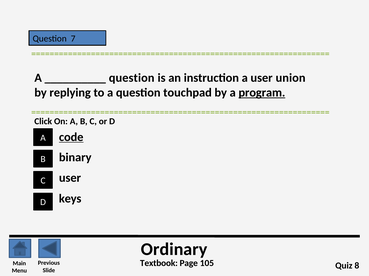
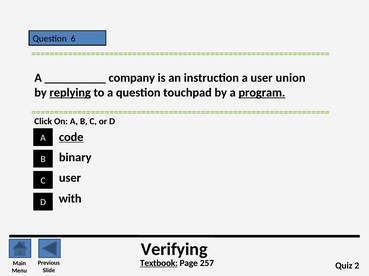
7: 7 -> 6 (73, 39)
question: question -> company (132, 78)
replying underline: none -> present (70, 93)
keys: keys -> with (70, 199)
Ordinary: Ordinary -> Verifying (174, 250)
Textbook underline: none -> present (159, 264)
105: 105 -> 257 (207, 264)
8: 8 -> 2 (357, 266)
